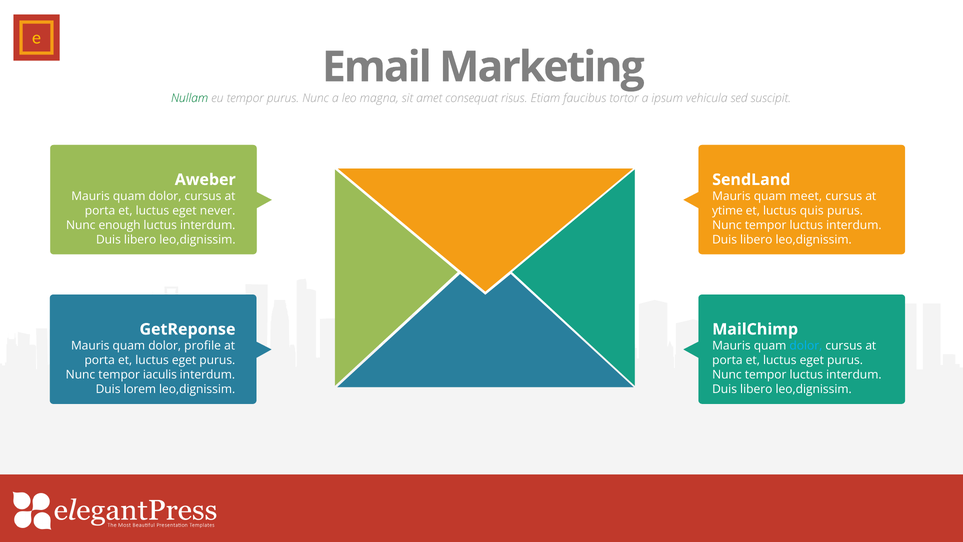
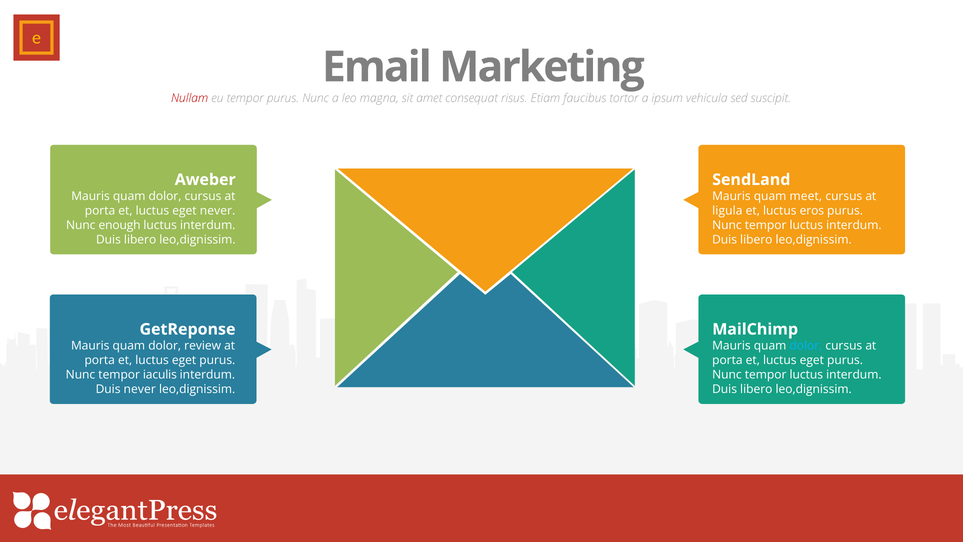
Nullam colour: green -> red (190, 98)
ytime: ytime -> ligula (727, 211)
quis: quis -> eros (812, 211)
profile: profile -> review (203, 346)
Duis lorem: lorem -> never (140, 389)
